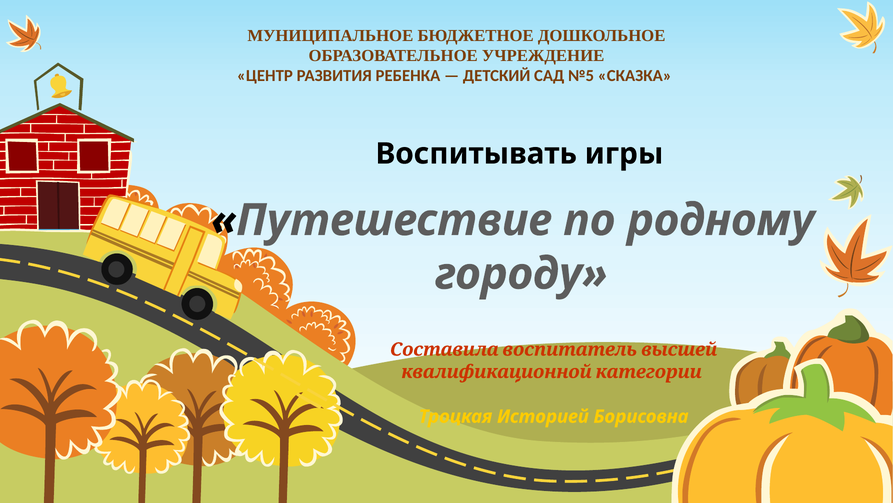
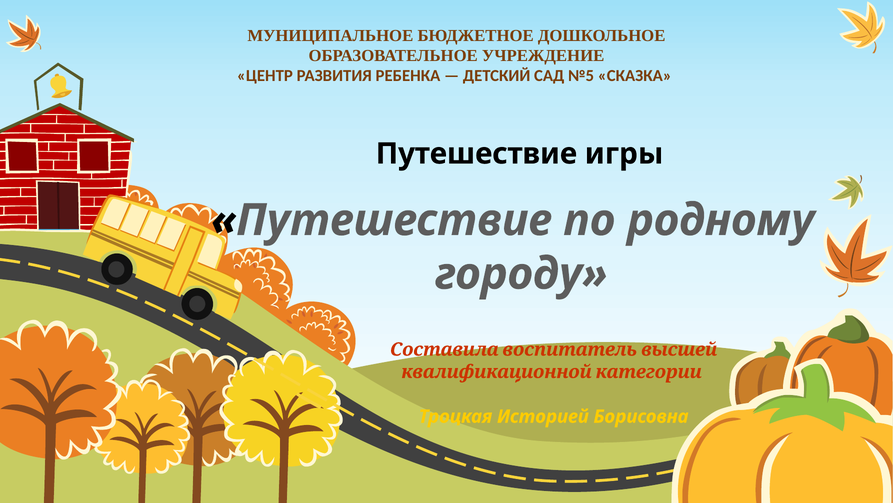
Воспитывать: Воспитывать -> Путешествие (476, 154)
